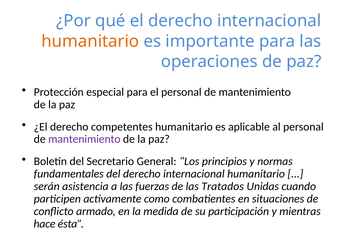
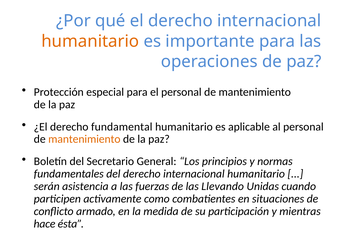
competentes: competentes -> fundamental (122, 126)
mantenimiento colour: purple -> orange (84, 139)
Tratados: Tratados -> Llevando (223, 186)
